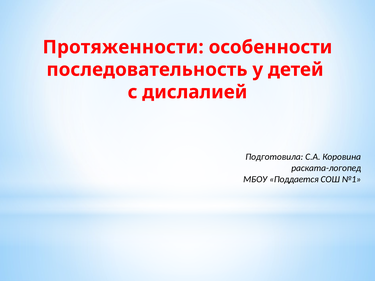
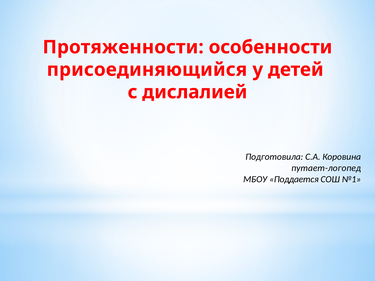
последовательность: последовательность -> присоединяющийся (147, 70)
раската-логопед: раската-логопед -> путает-логопед (326, 168)
